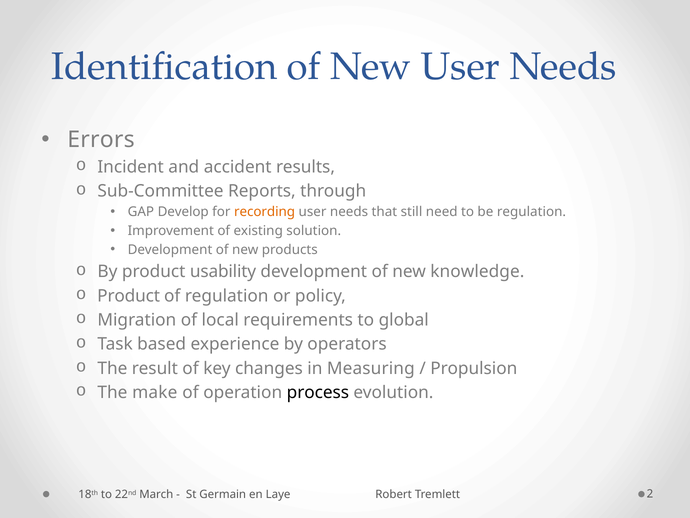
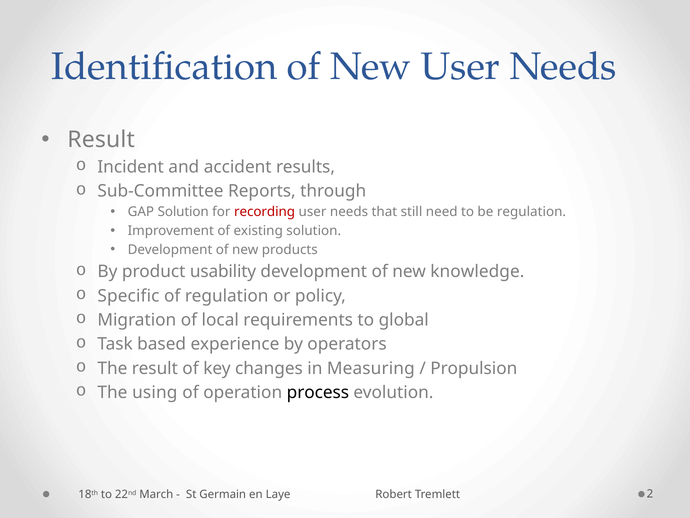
Errors: Errors -> Result (101, 140)
GAP Develop: Develop -> Solution (183, 212)
recording colour: orange -> red (265, 212)
Product: Product -> Specific (128, 296)
make: make -> using (155, 392)
